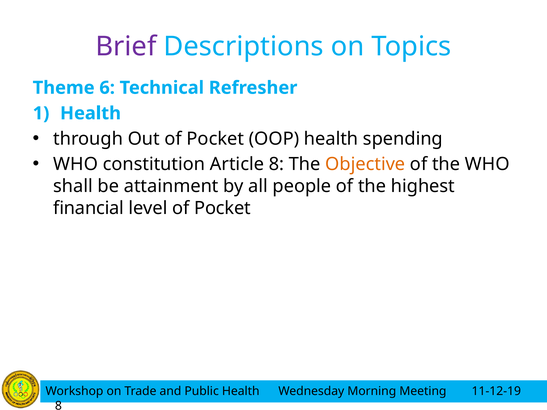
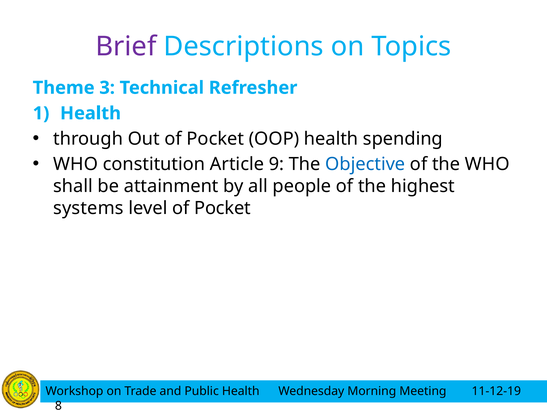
6: 6 -> 3 (107, 88)
Article 8: 8 -> 9 (276, 164)
Objective colour: orange -> blue (365, 164)
financial: financial -> systems (88, 208)
